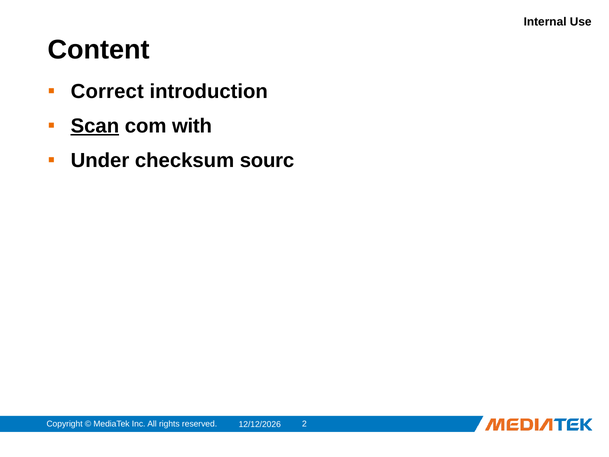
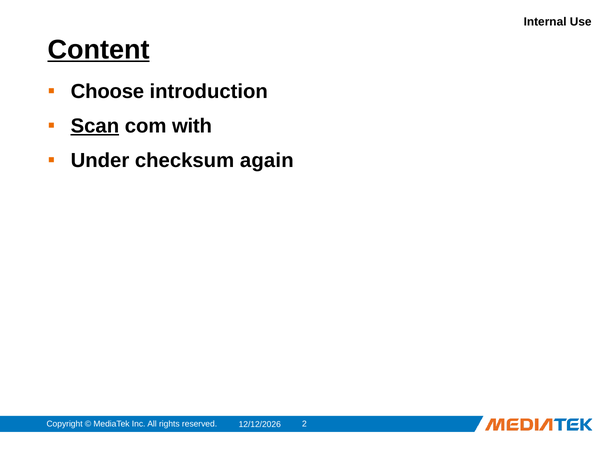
Content underline: none -> present (99, 50)
Correct: Correct -> Choose (107, 92)
sourc: sourc -> again (267, 161)
